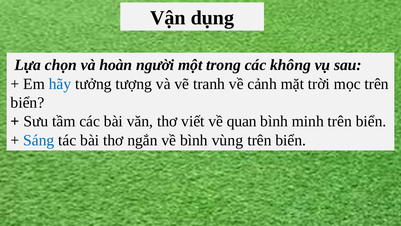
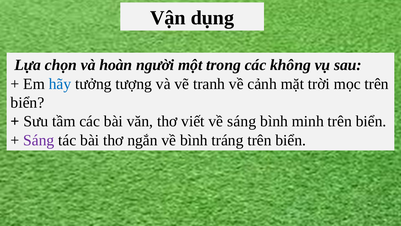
về quan: quan -> sáng (242, 121)
Sáng colour: blue -> purple (39, 140)
vùng: vùng -> tráng (228, 140)
